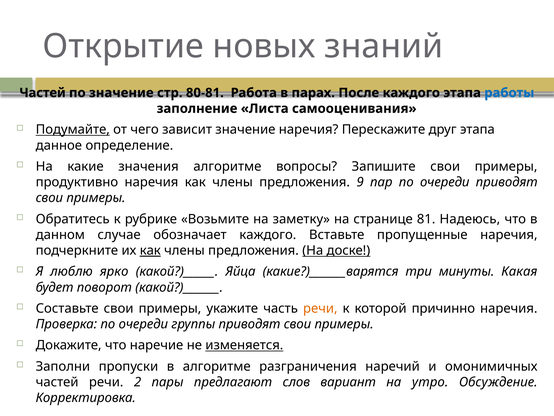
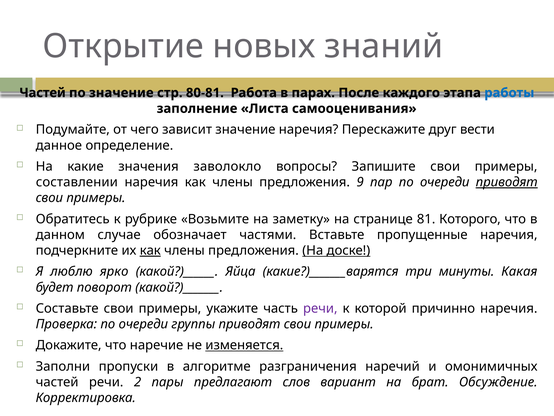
Подумайте underline: present -> none (73, 130)
друг этапа: этапа -> вести (477, 130)
значения алгоритме: алгоритме -> заволокло (227, 166)
продуктивно: продуктивно -> составлении (77, 182)
приводят underline: none -> present (507, 182)
Надеюсь: Надеюсь -> Которого (470, 219)
обозначает каждого: каждого -> частями (268, 235)
речи colour: orange -> purple (320, 308)
утро: утро -> брат (430, 382)
